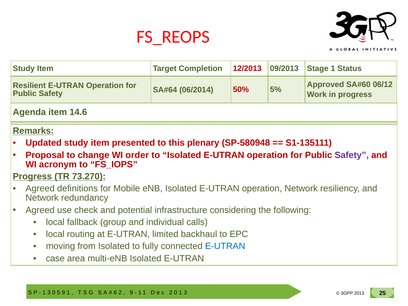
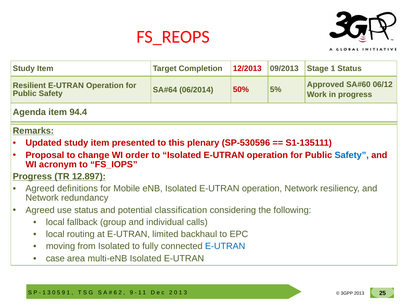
14.6: 14.6 -> 94.4 (78, 112)
SP-580948: SP-580948 -> SP-530596 (246, 143)
Safety colour: purple -> blue (352, 155)
73.270: 73.270 -> 12.897 (89, 176)
use check: check -> status (86, 210)
infrastructure: infrastructure -> classification (181, 210)
